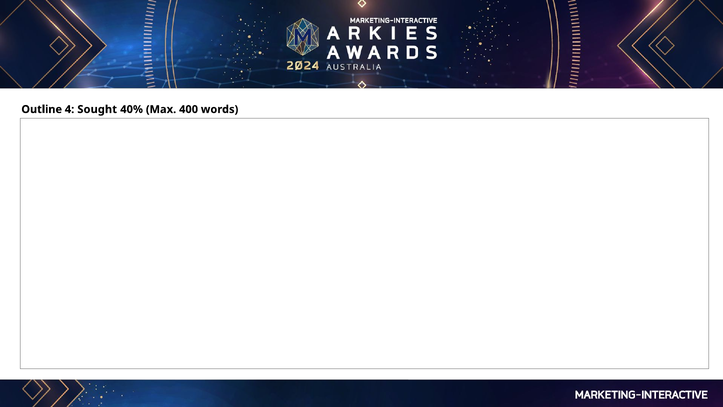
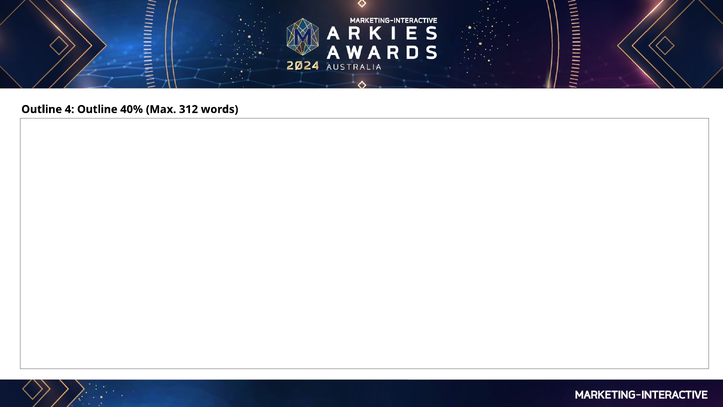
4 Sought: Sought -> Outline (97, 109)
400: 400 -> 312 (189, 109)
